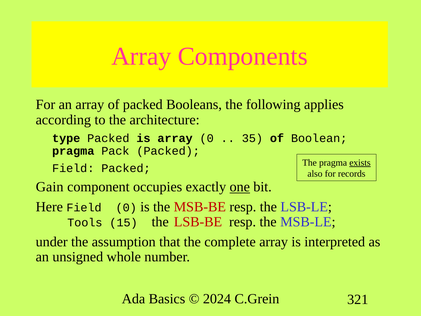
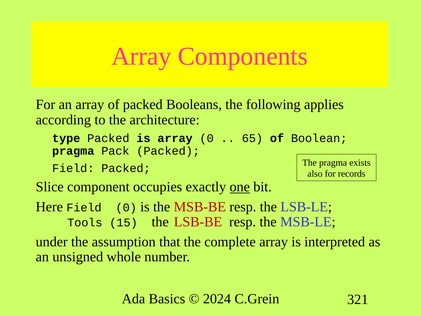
35: 35 -> 65 (252, 138)
exists underline: present -> none (360, 162)
Gain: Gain -> Slice (50, 187)
